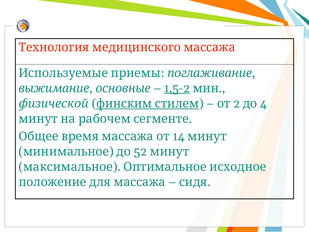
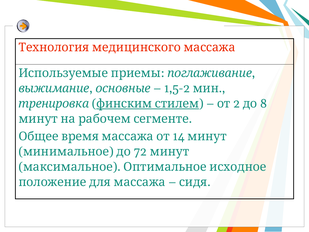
1,5-2 underline: present -> none (177, 88)
физической: физической -> тренировка (54, 103)
4: 4 -> 8 (264, 103)
52: 52 -> 72 (140, 152)
